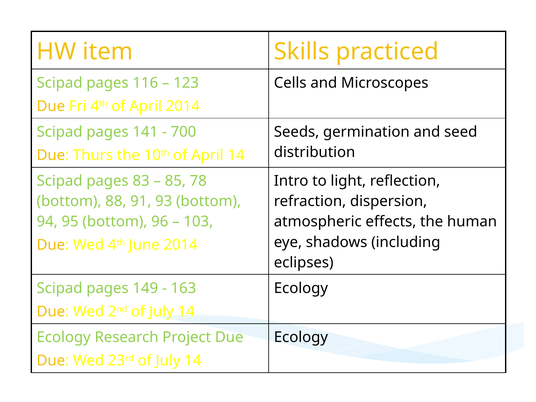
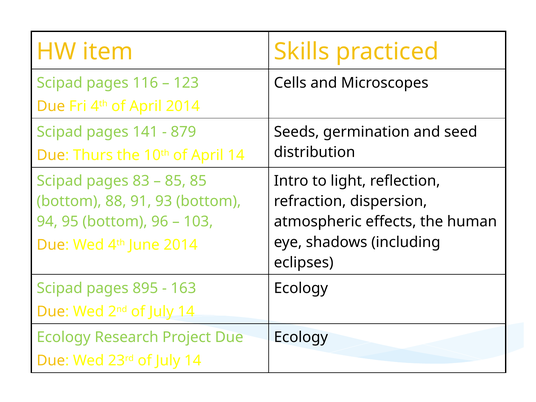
700: 700 -> 879 (183, 132)
85 78: 78 -> 85 (198, 181)
149: 149 -> 895 (145, 288)
